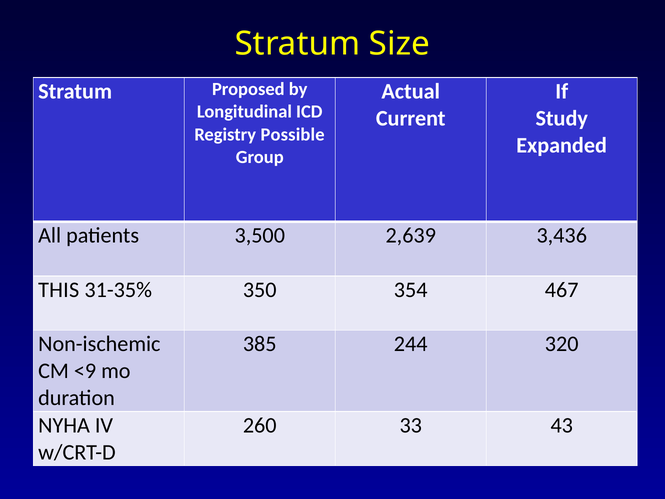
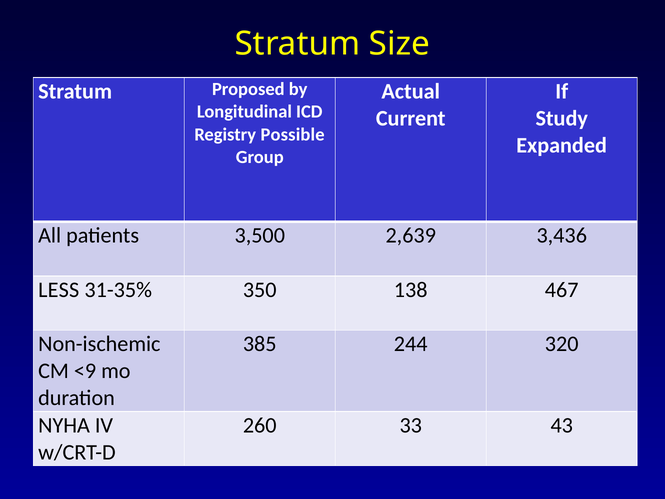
THIS: THIS -> LESS (59, 290)
354: 354 -> 138 (411, 290)
